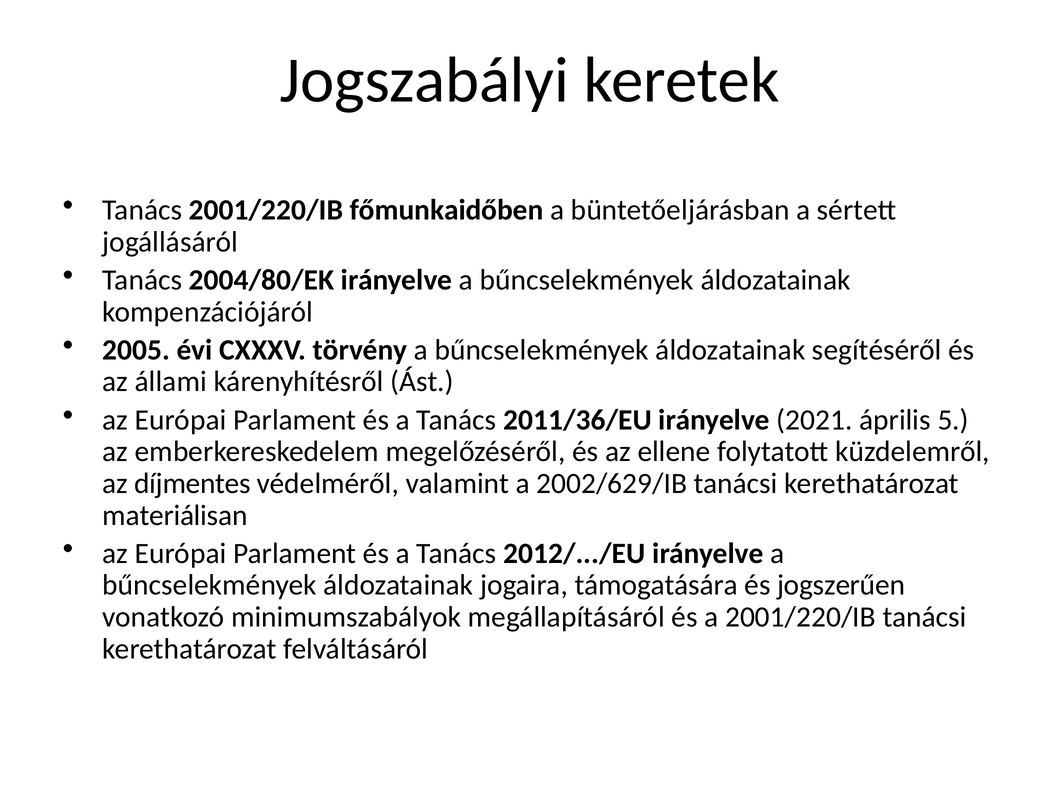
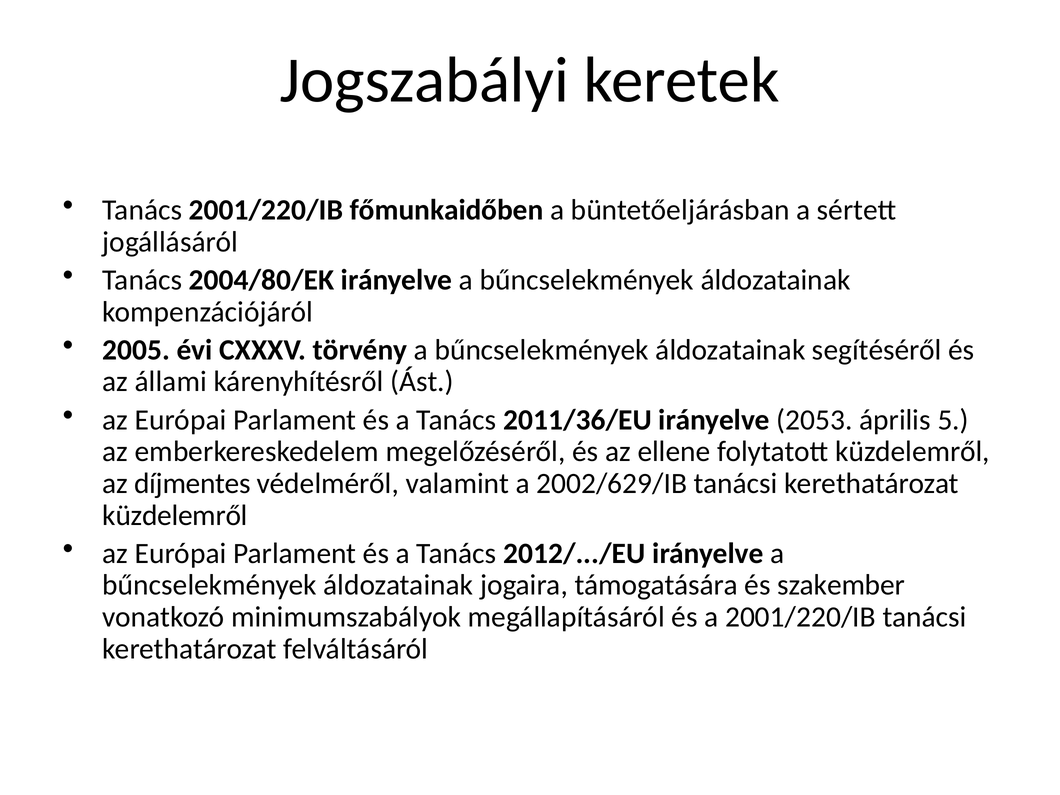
2021: 2021 -> 2053 (814, 420)
materiálisan: materiálisan -> küzdelemről (175, 515)
jogszerűen: jogszerűen -> szakember (841, 585)
